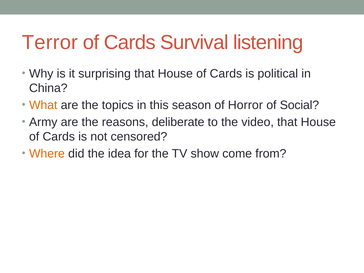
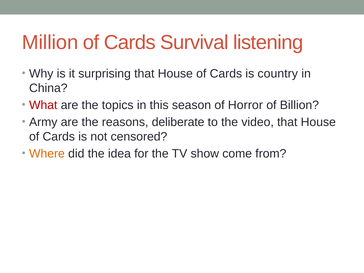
Terror: Terror -> Million (50, 42)
political: political -> country (278, 74)
What colour: orange -> red (43, 105)
Social: Social -> Billion (299, 105)
